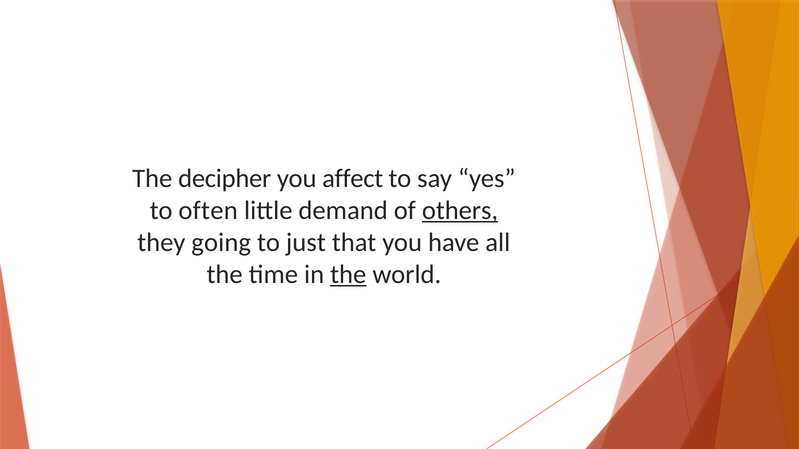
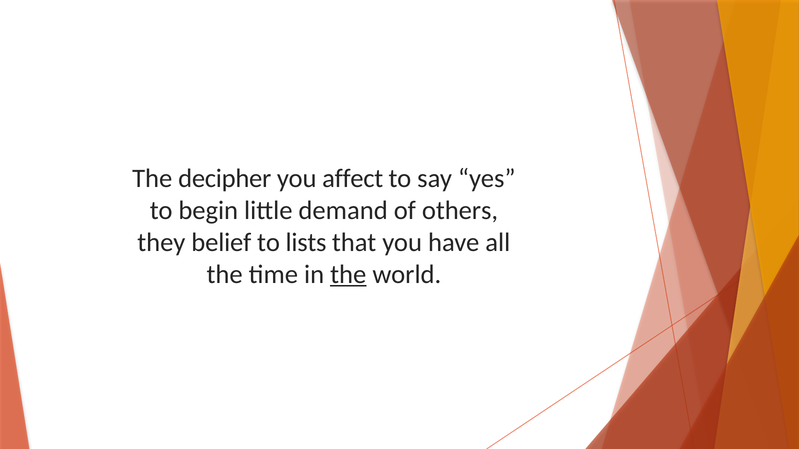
often: often -> begin (208, 211)
others underline: present -> none (460, 211)
going: going -> belief (221, 243)
just: just -> lists (306, 243)
